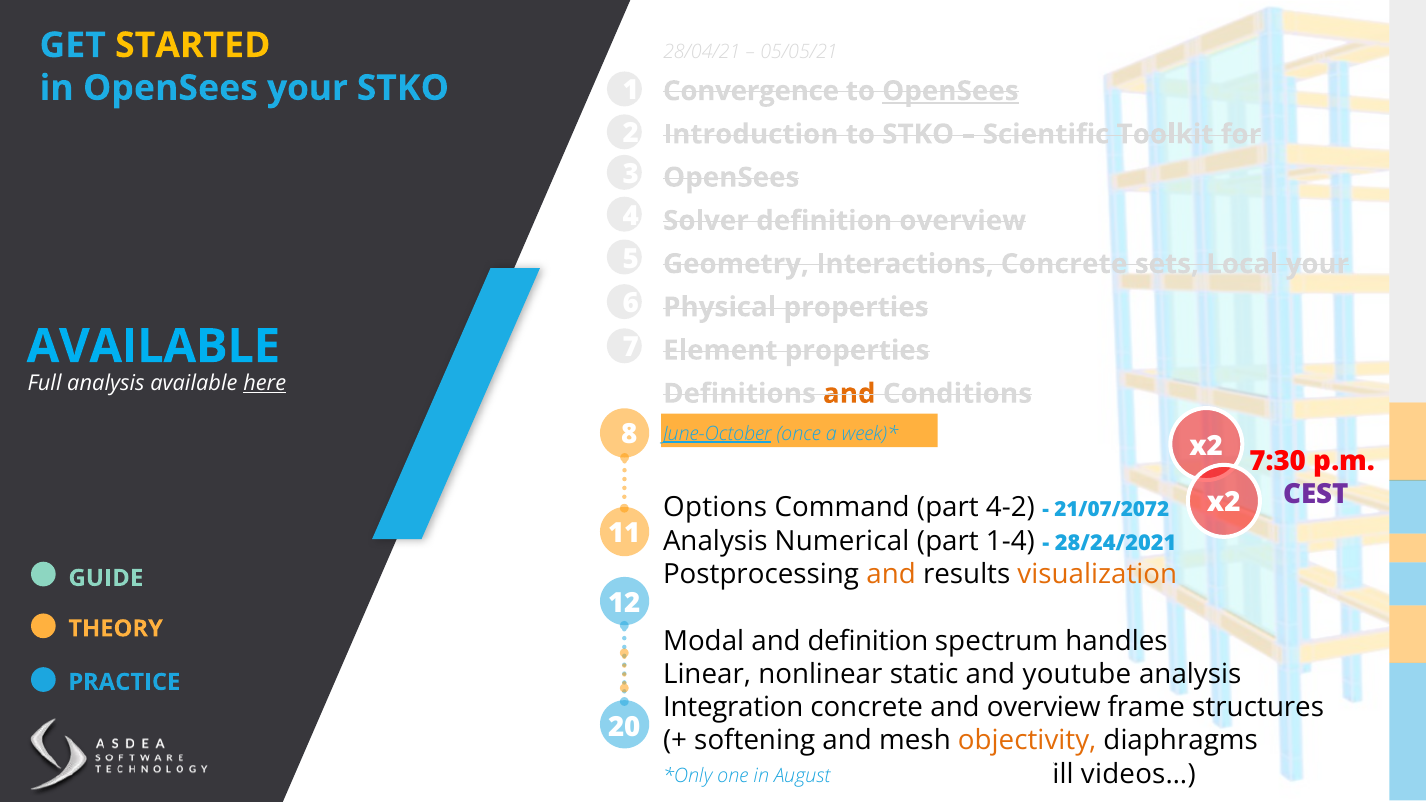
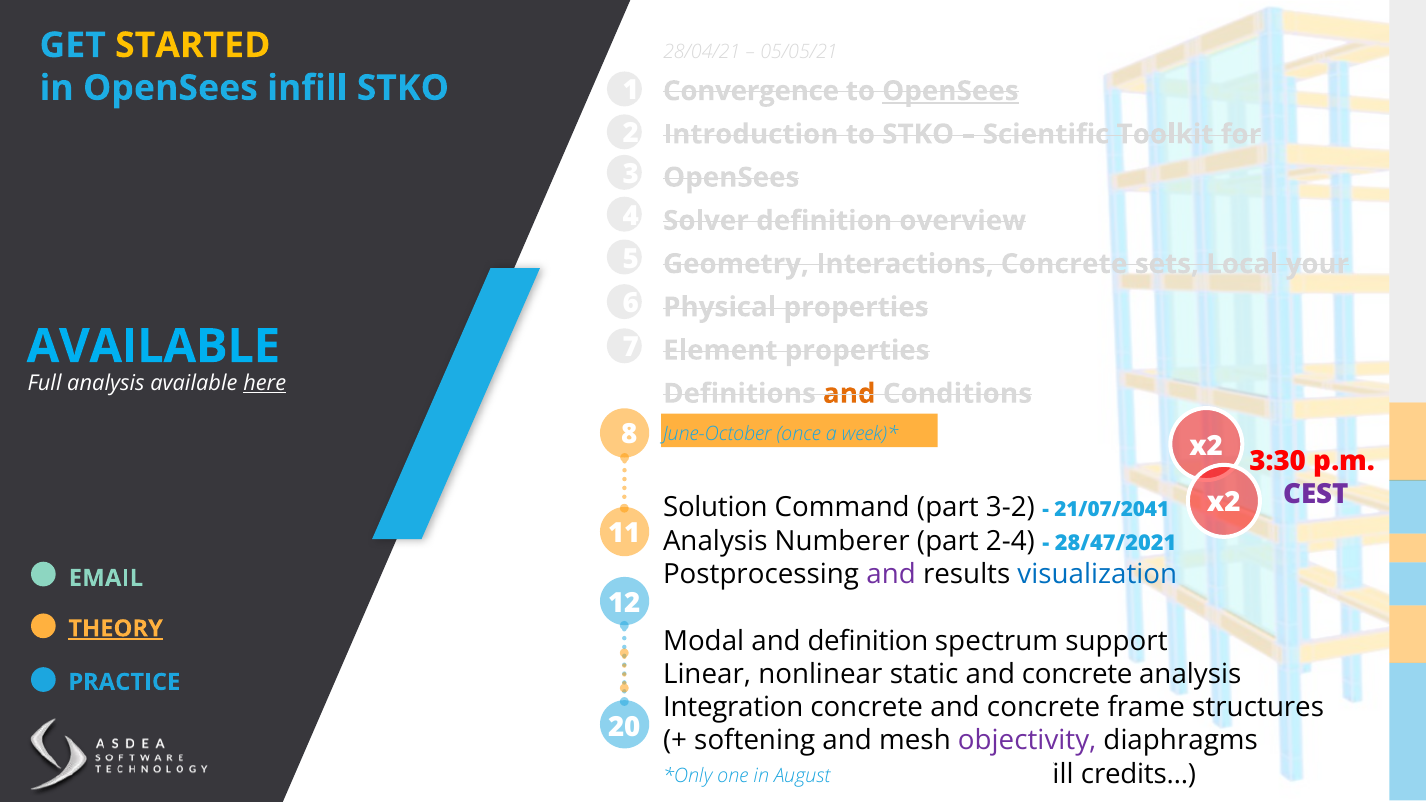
OpenSees your: your -> infill (307, 88)
June-October underline: present -> none (717, 434)
7:30: 7:30 -> 3:30 (1278, 461)
Options: Options -> Solution (715, 508)
4-2: 4-2 -> 3-2 (1010, 508)
21/07/2072: 21/07/2072 -> 21/07/2041 (1112, 510)
Numerical: Numerical -> Numberer (842, 541)
1-4: 1-4 -> 2-4 (1010, 541)
28/24/2021: 28/24/2021 -> 28/47/2021 (1116, 543)
and colour: orange -> purple (891, 574)
visualization colour: orange -> blue (1097, 574)
GUIDE: GUIDE -> EMAIL (106, 578)
THEORY underline: none -> present (116, 629)
handles: handles -> support (1116, 641)
static and youtube: youtube -> concrete (1077, 674)
concrete and overview: overview -> concrete (1044, 708)
objectivity colour: orange -> purple (1027, 741)
videos…: videos… -> credits… (1139, 774)
